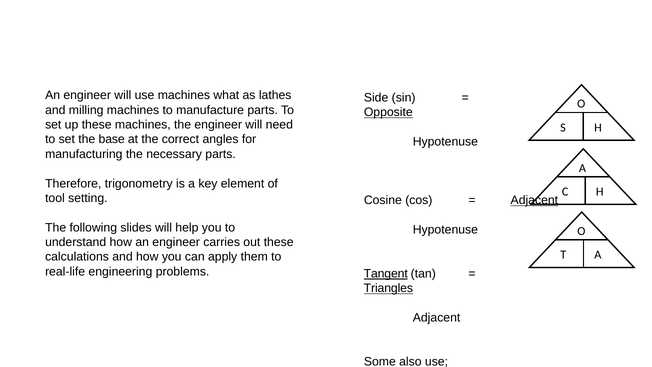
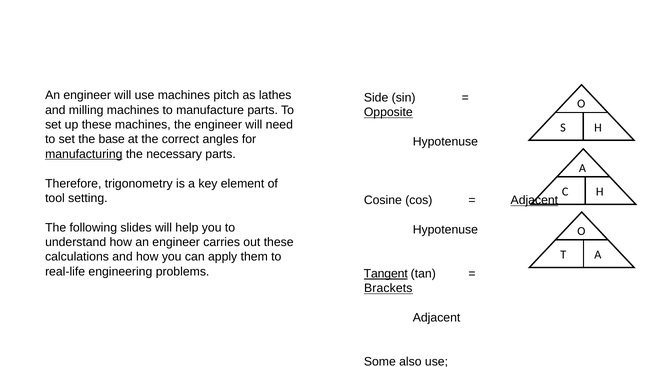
what: what -> pitch (226, 95)
manufacturing underline: none -> present (84, 154)
Triangles: Triangles -> Brackets (388, 288)
